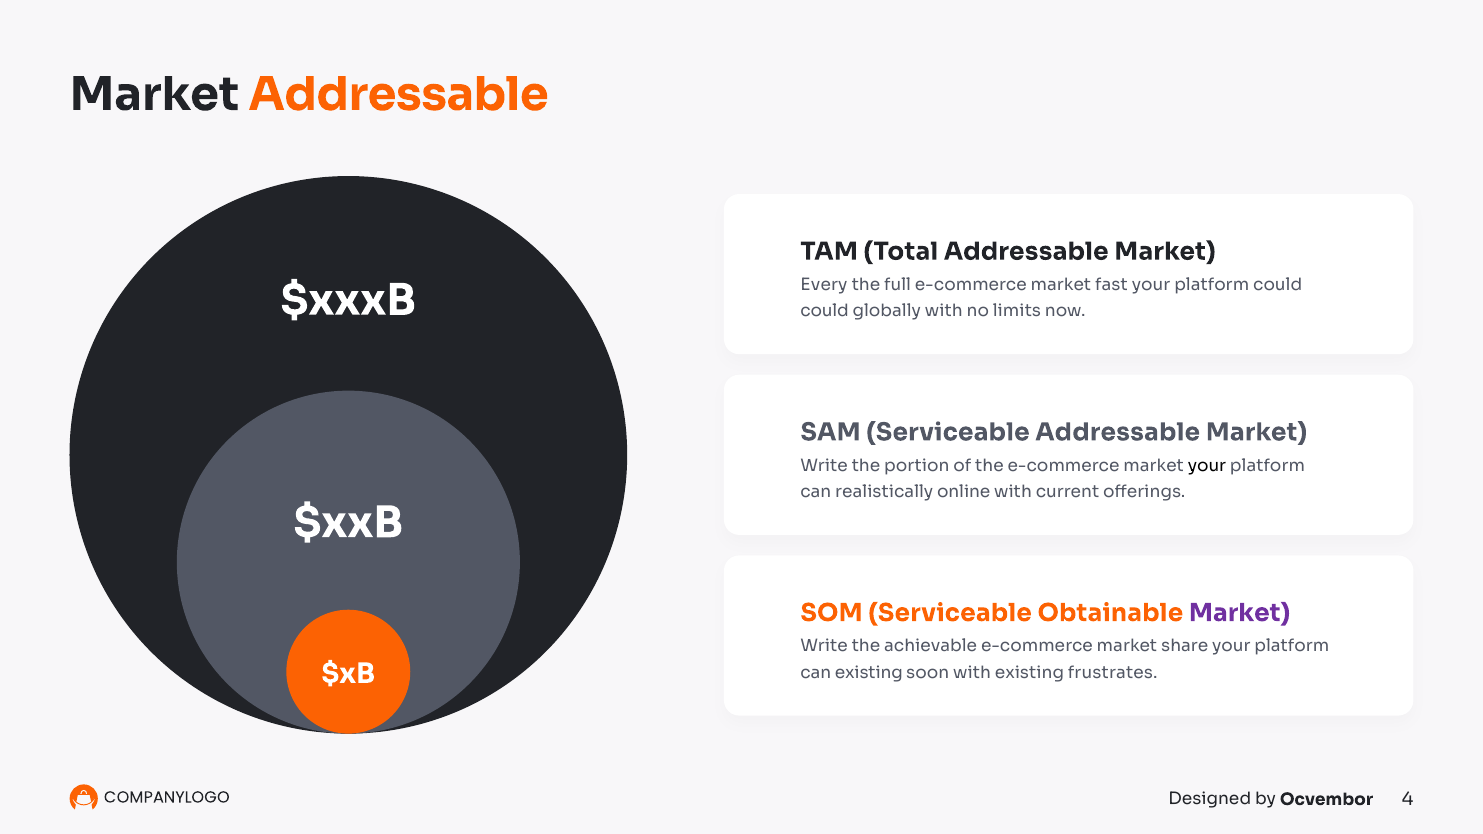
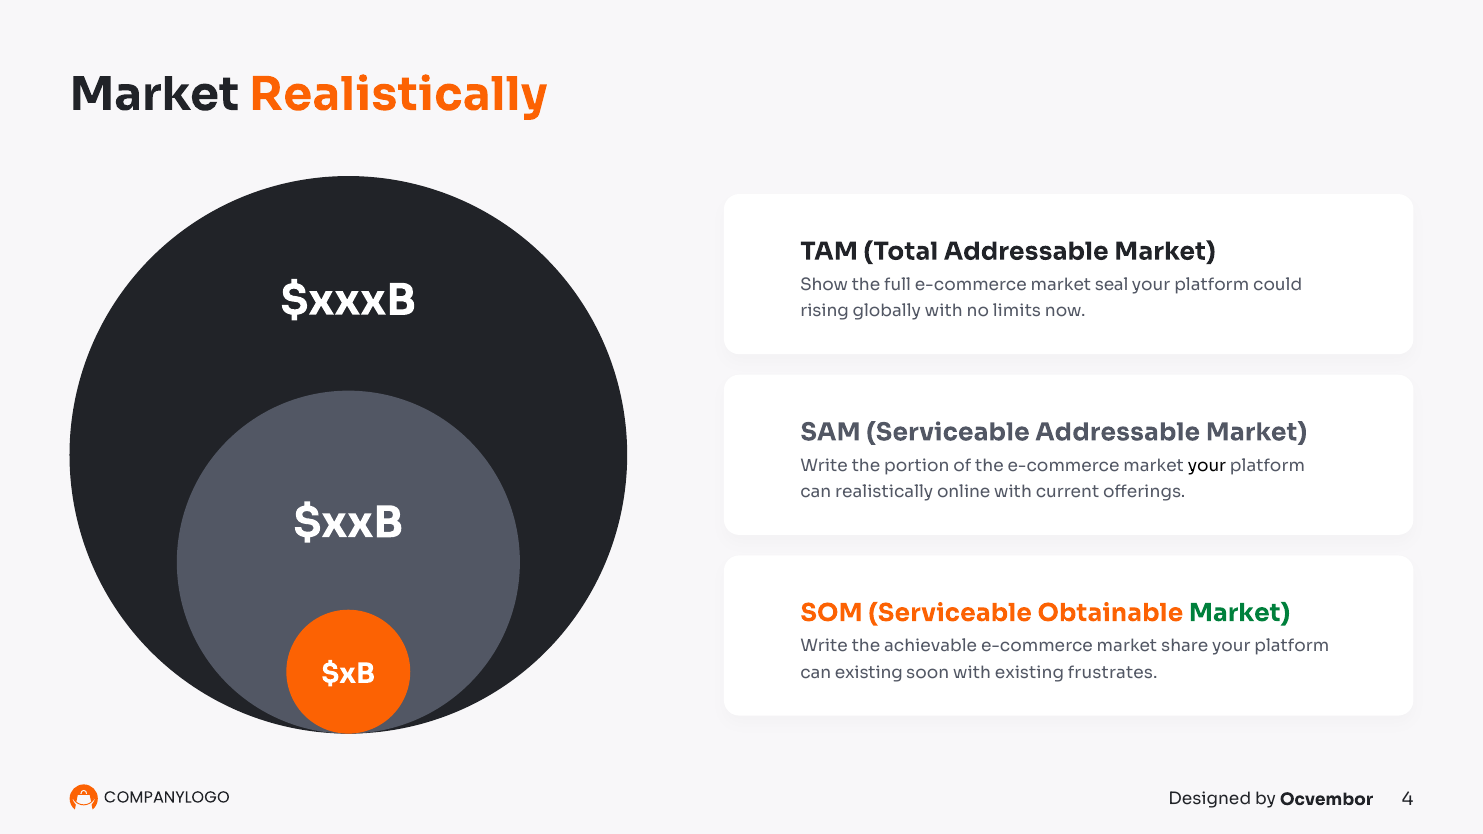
Market Addressable: Addressable -> Realistically (398, 95)
Every: Every -> Show (824, 285)
fast: fast -> seal (1112, 285)
could: could -> rising (825, 311)
Market colour: purple -> green (1240, 613)
